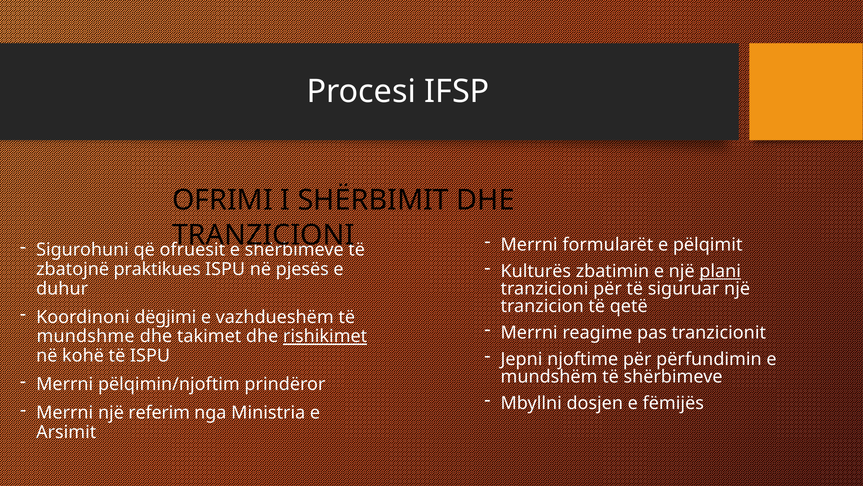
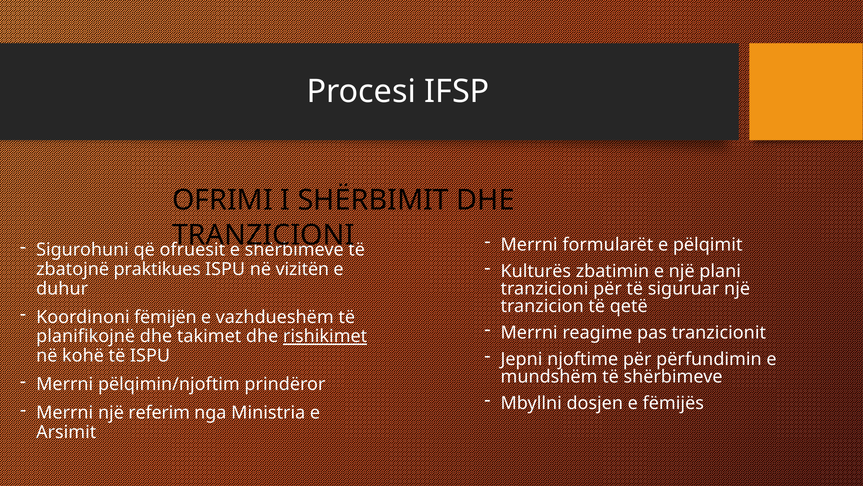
plani underline: present -> none (720, 271)
pjesës: pjesës -> vizitën (302, 269)
dëgjimi: dëgjimi -> fëmijën (165, 317)
mundshme: mundshme -> planifikojnë (86, 336)
